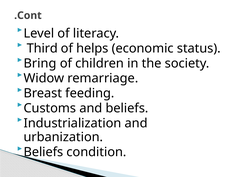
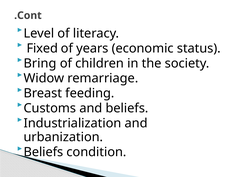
Third: Third -> Fixed (42, 48)
helps: helps -> years (92, 48)
